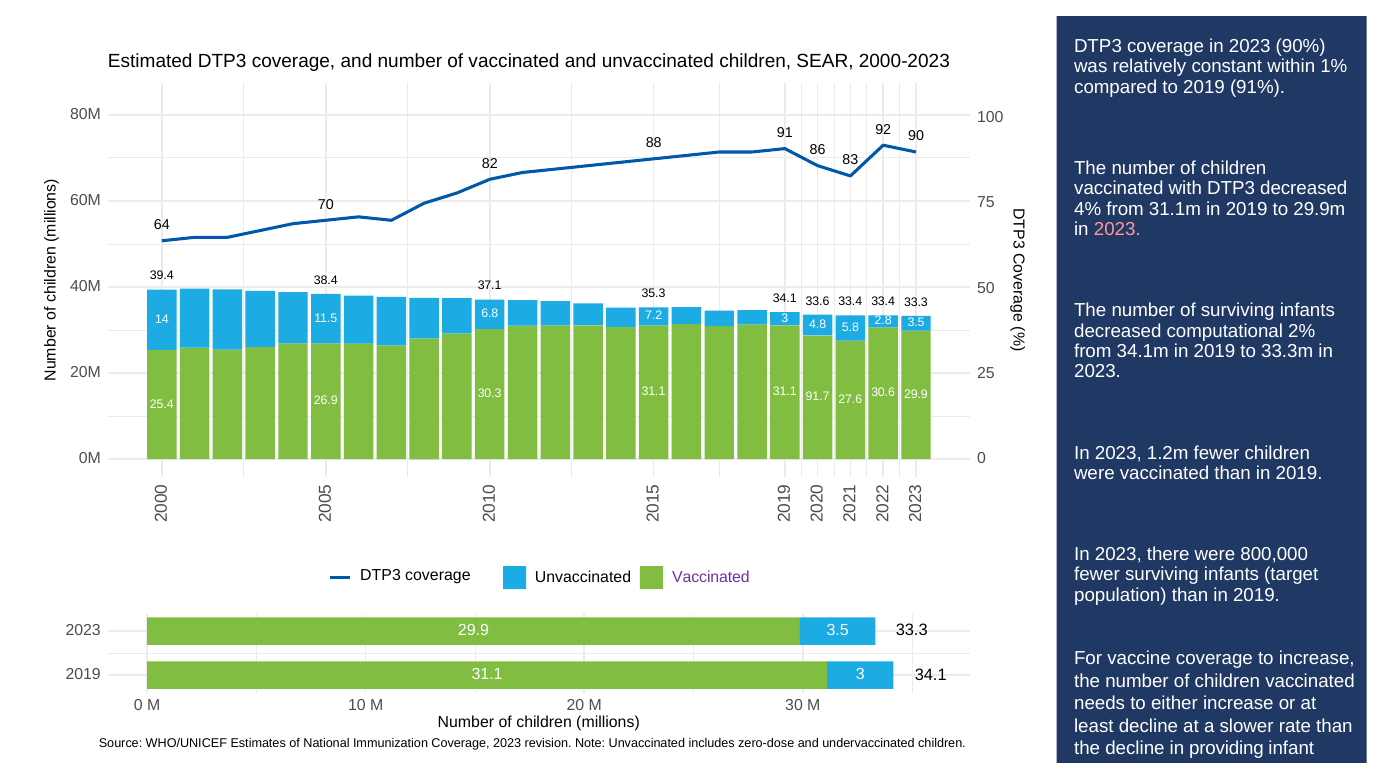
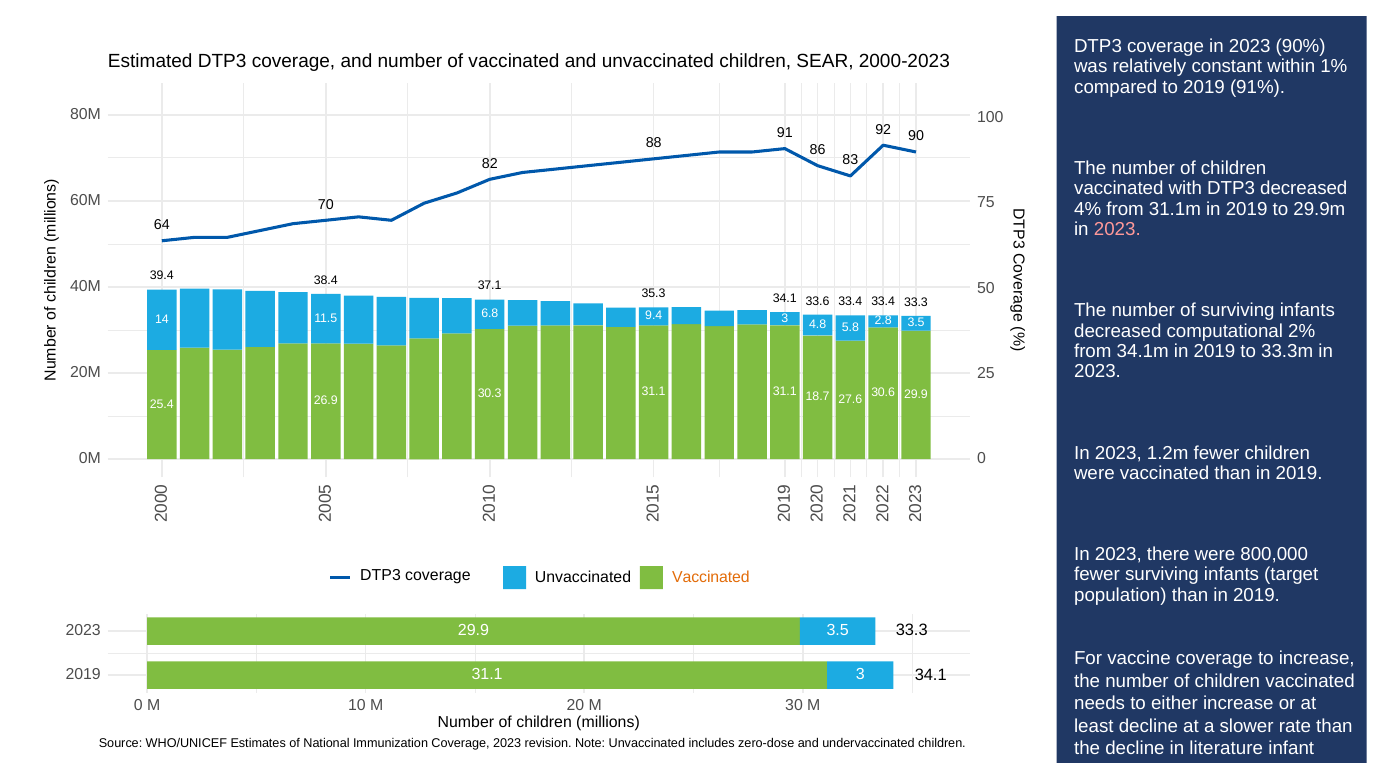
7.2: 7.2 -> 9.4 (654, 316)
91.7: 91.7 -> 18.7 (818, 397)
Vaccinated colour: purple -> orange (711, 577)
providing: providing -> literature (1226, 748)
